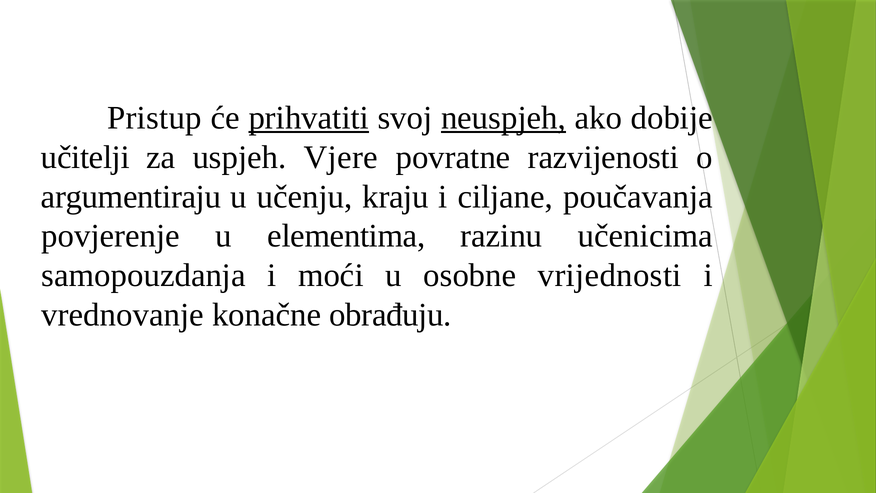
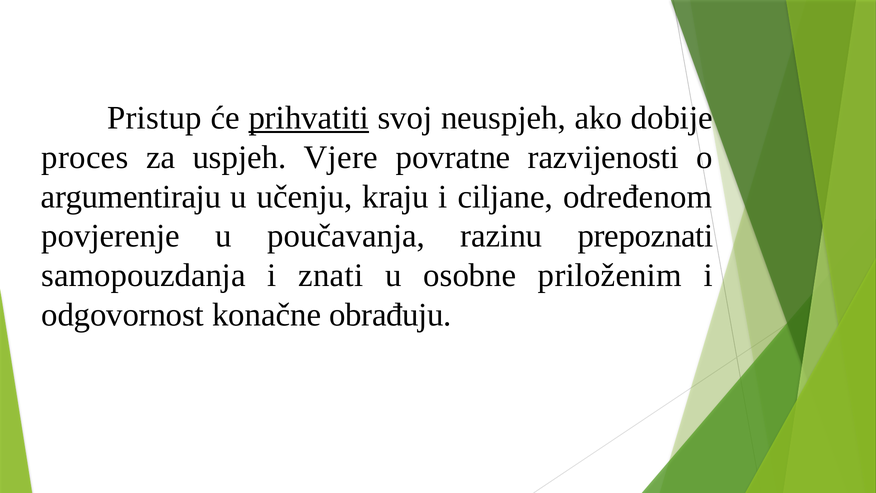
neuspjeh underline: present -> none (503, 118)
učitelji: učitelji -> proces (85, 157)
poučavanja: poučavanja -> određenom (638, 197)
elementima: elementima -> poučavanja (346, 236)
učenicima: učenicima -> prepoznati (645, 236)
moći: moći -> znati (331, 275)
vrijednosti: vrijednosti -> priloženim (610, 275)
vrednovanje: vrednovanje -> odgovornost (123, 315)
